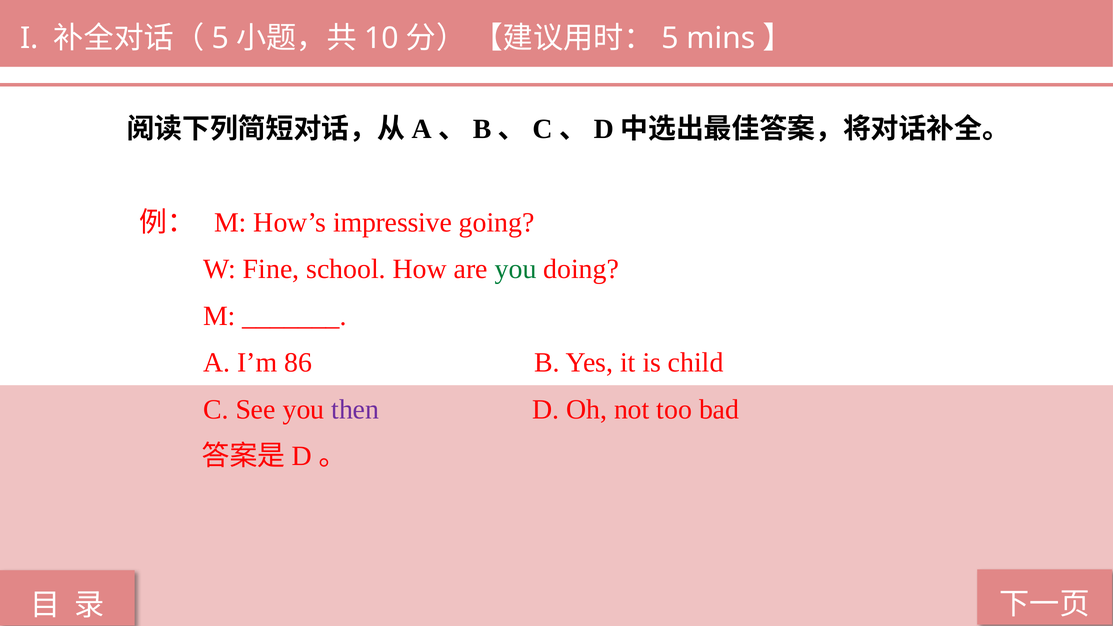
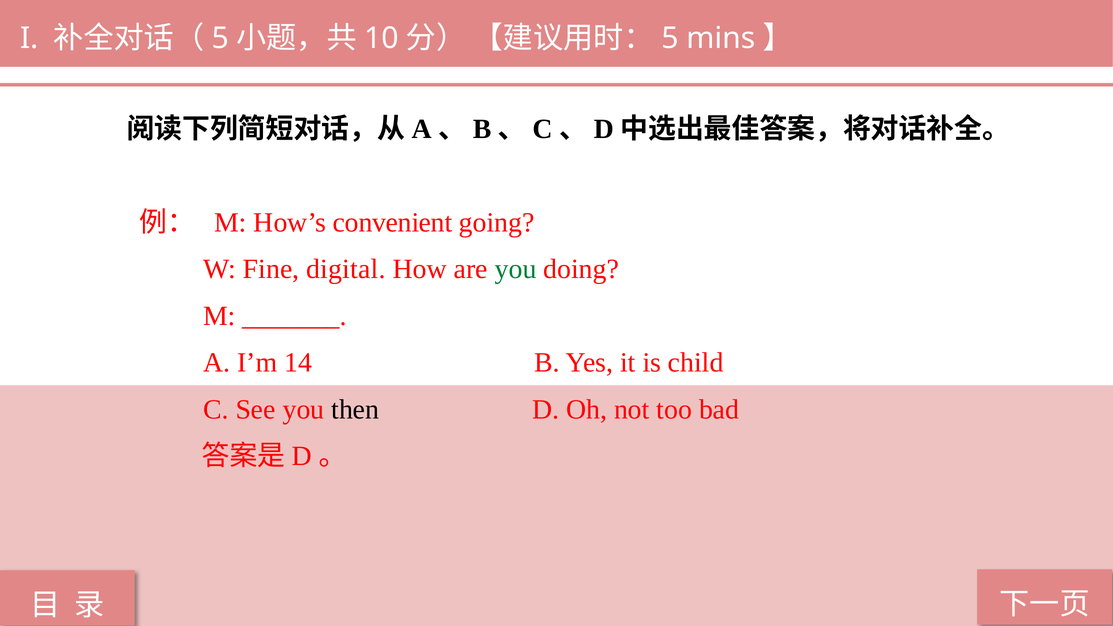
impressive: impressive -> convenient (393, 223)
school: school -> digital (346, 269)
86: 86 -> 14 (298, 363)
then colour: purple -> black (355, 409)
